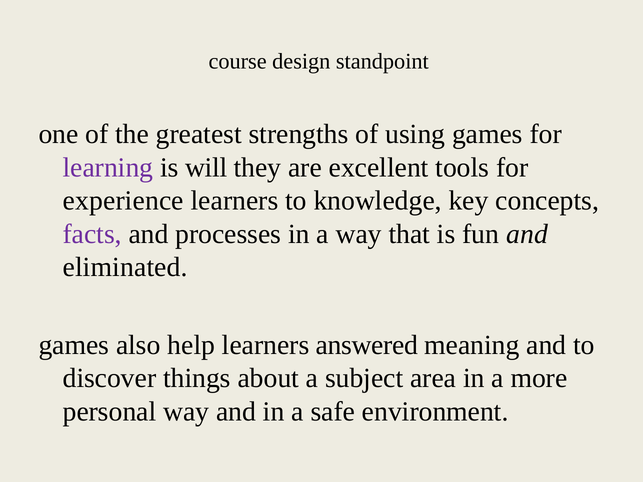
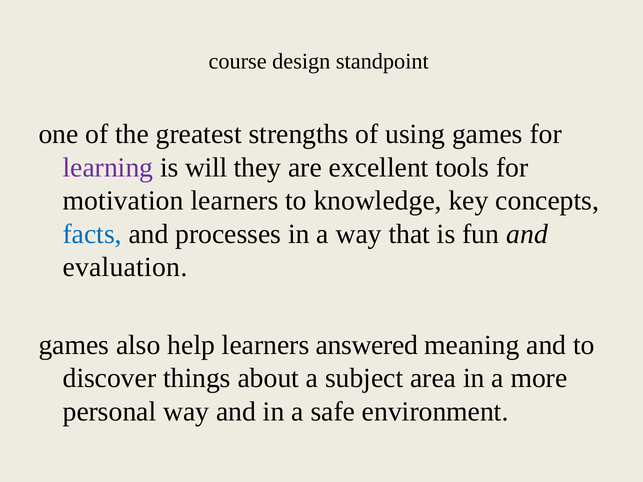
experience: experience -> motivation (123, 201)
facts colour: purple -> blue (92, 234)
eliminated: eliminated -> evaluation (125, 267)
